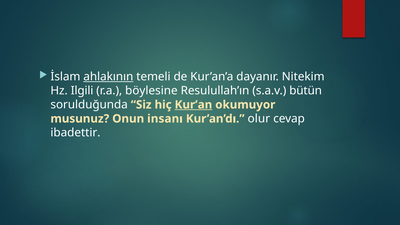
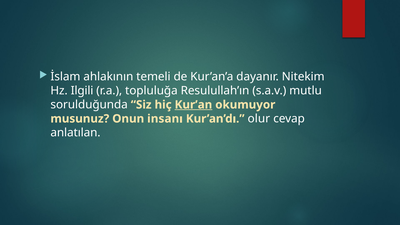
ahlakının underline: present -> none (108, 77)
böylesine: böylesine -> topluluğa (151, 91)
bütün: bütün -> mutlu (306, 91)
ibadettir: ibadettir -> anlatılan (75, 133)
